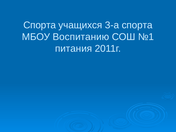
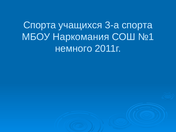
Воспитанию: Воспитанию -> Наркомания (81, 37)
питания: питания -> немного (74, 49)
